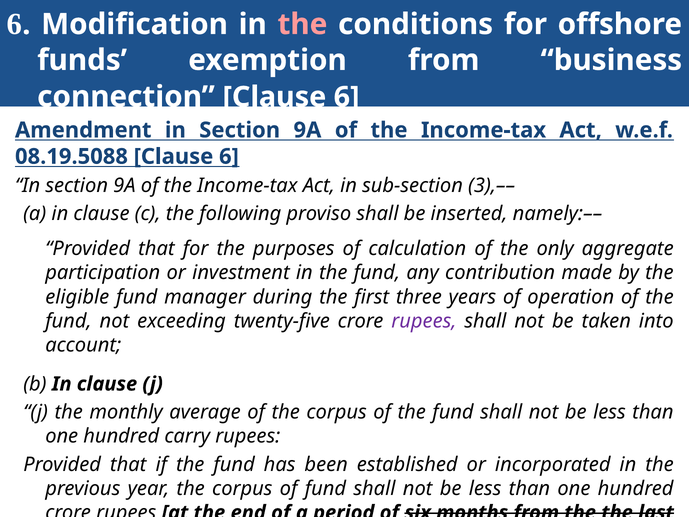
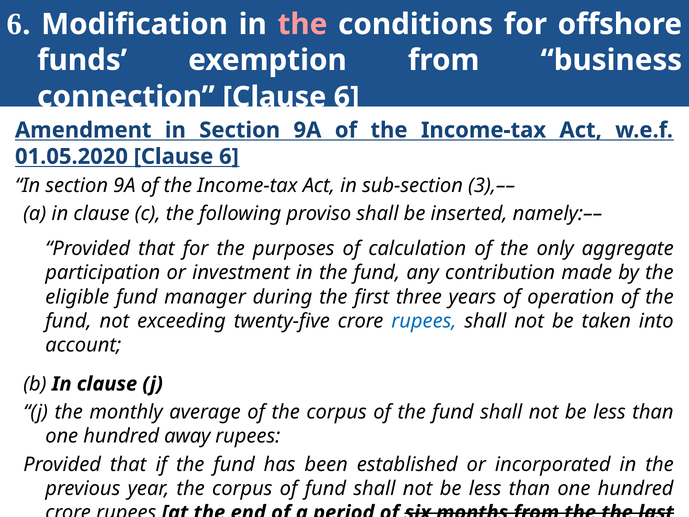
08.19.5088: 08.19.5088 -> 01.05.2020 (71, 156)
rupees colour: purple -> blue (424, 321)
carry: carry -> away (187, 436)
